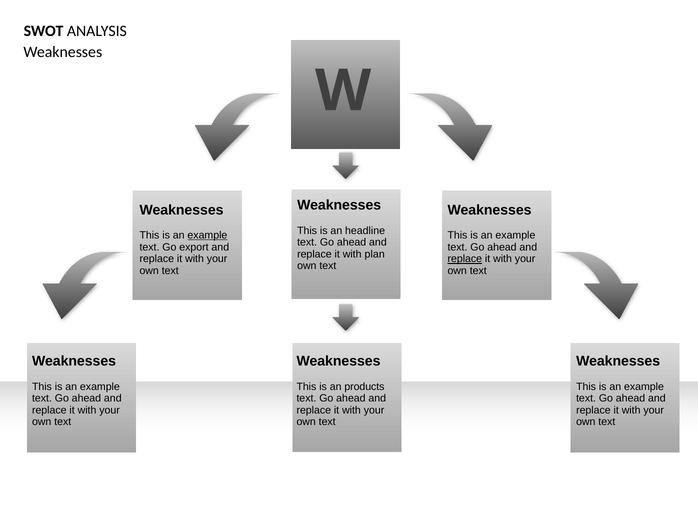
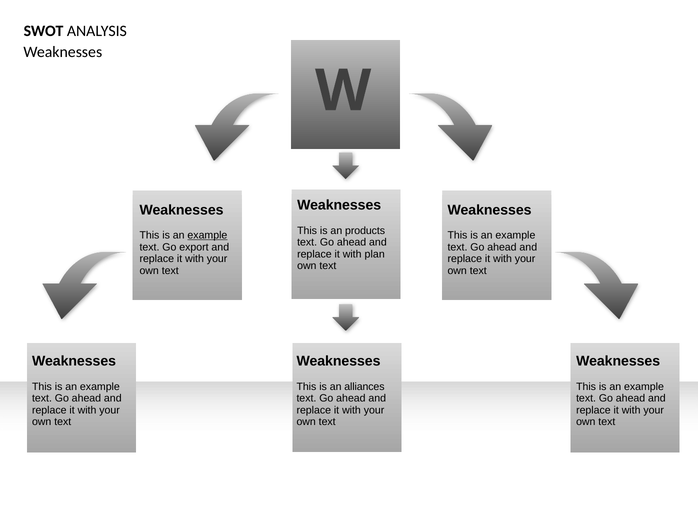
headline: headline -> products (365, 230)
replace underline: present -> none (465, 259)
products: products -> alliances (364, 386)
